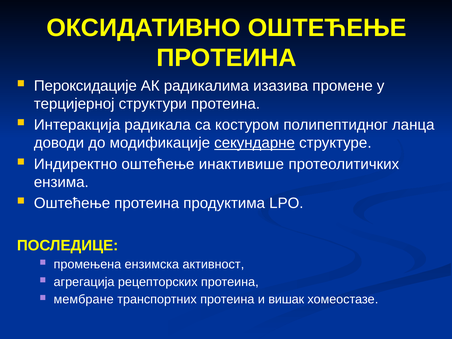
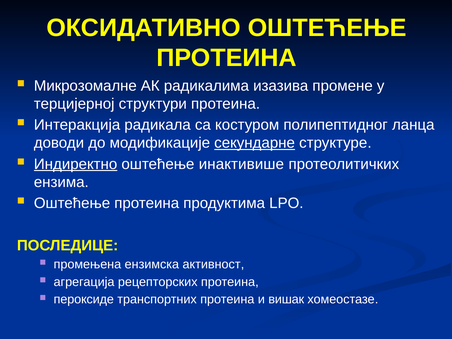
Пероксидације: Пероксидације -> Микрозомалне (85, 86)
Индиректно underline: none -> present (76, 164)
мембране: мембране -> пероксиде (84, 299)
